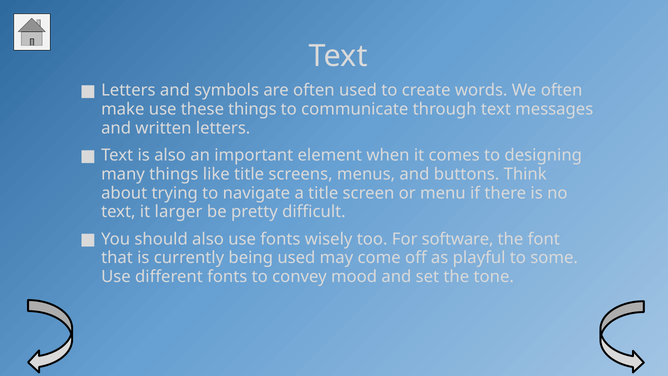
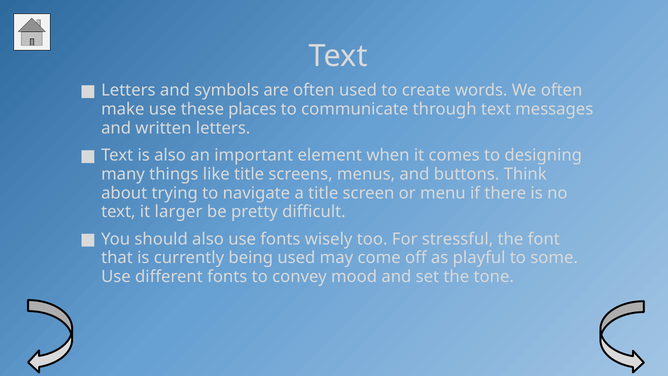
these things: things -> places (252, 109)
software: software -> stressful (458, 239)
